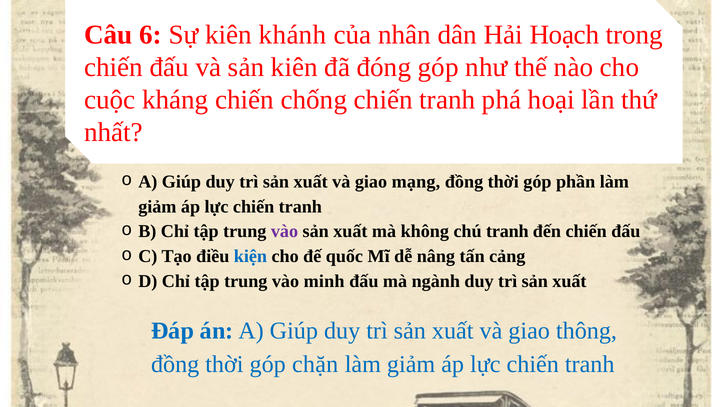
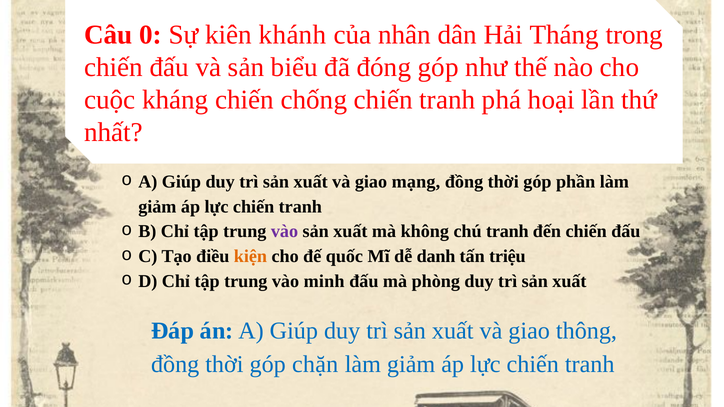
6: 6 -> 0 (150, 35)
Hoạch: Hoạch -> Tháng (564, 35)
sản kiên: kiên -> biểu (294, 67)
kiện colour: blue -> orange (250, 257)
nâng: nâng -> danh (436, 257)
cảng: cảng -> triệu (507, 257)
ngành: ngành -> phòng (436, 282)
